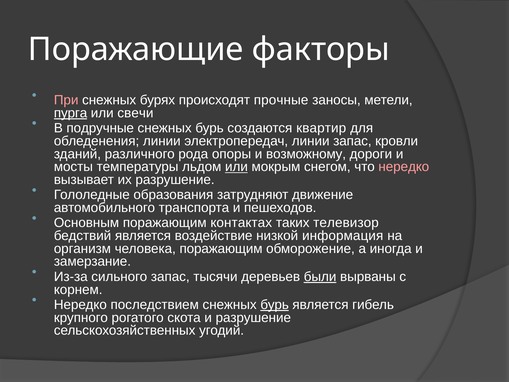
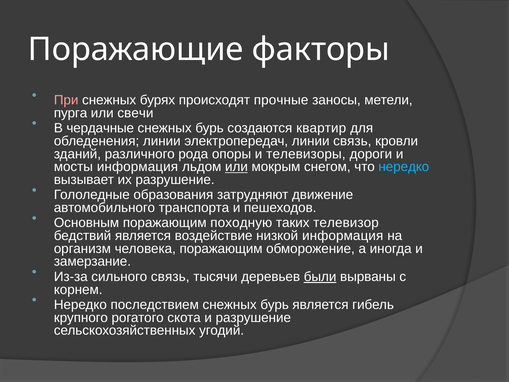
пурга underline: present -> none (71, 113)
подручные: подручные -> чердачные (100, 128)
линии запас: запас -> связь (352, 141)
возможному: возможному -> телевизоры (306, 154)
мосты температуры: температуры -> информация (137, 167)
нередко colour: pink -> light blue (404, 167)
контактах: контактах -> походную (241, 223)
сильного запас: запас -> связь (170, 277)
бурь underline: present -> none (275, 305)
